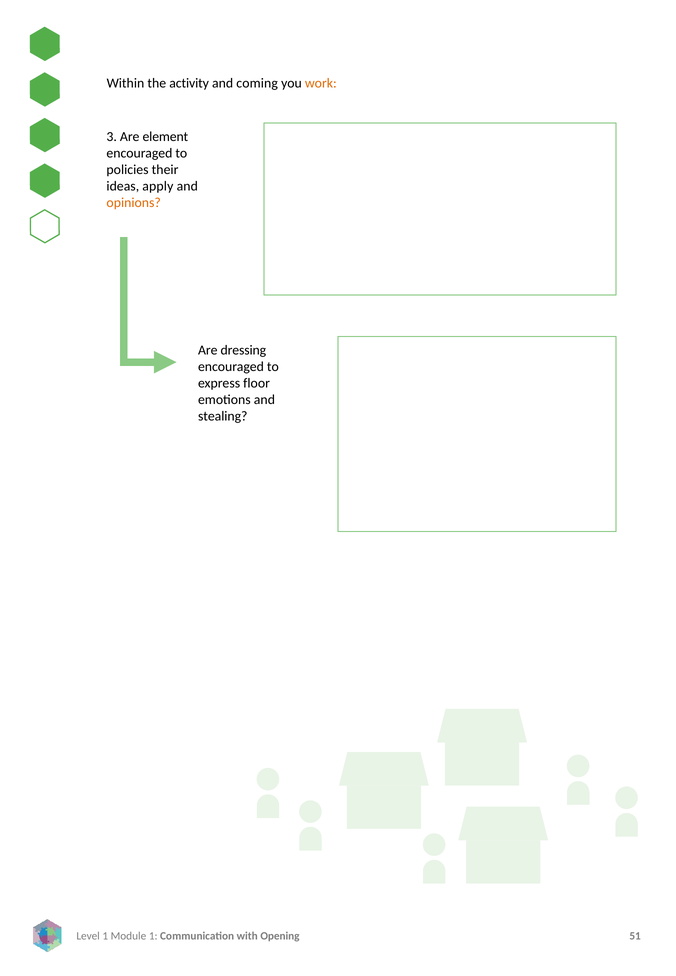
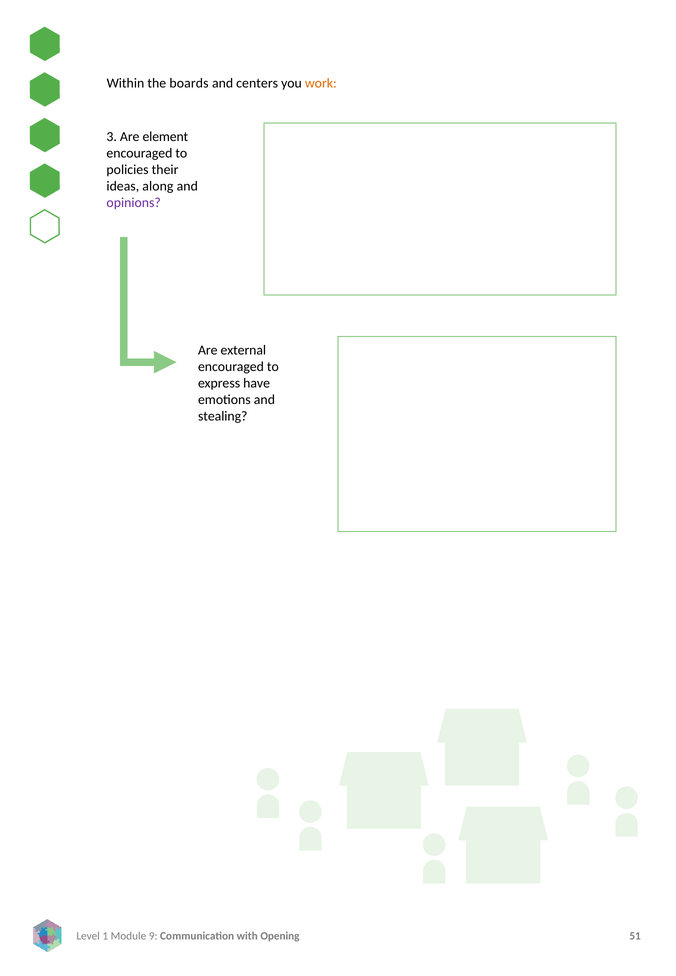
activity: activity -> boards (189, 83)
coming: coming -> centers (257, 83)
apply: apply -> along (158, 186)
opinions colour: orange -> purple (134, 203)
dressing: dressing -> external (243, 350)
floor: floor -> have (257, 383)
1: 1 -> 9 (153, 937)
